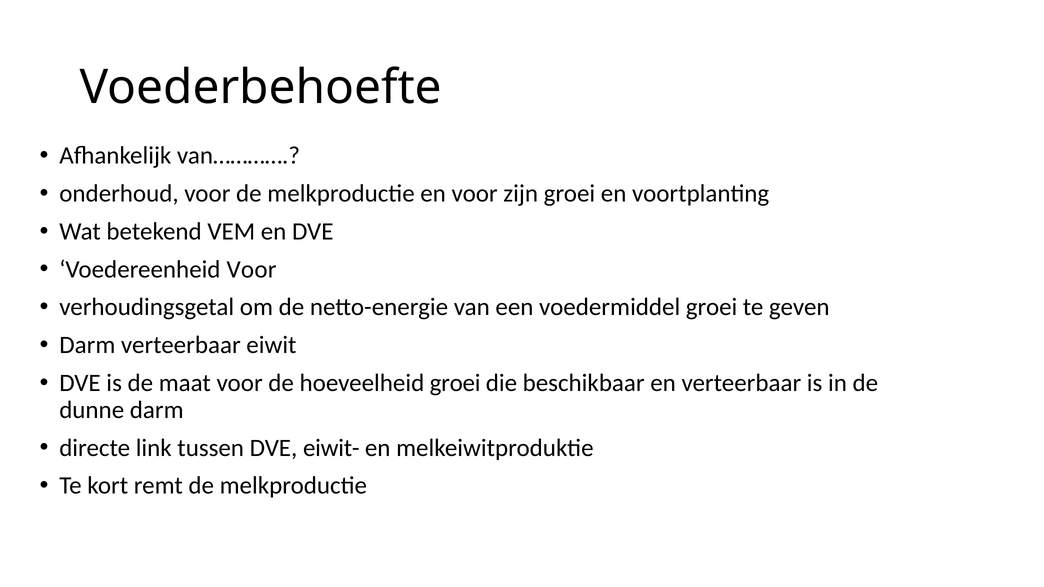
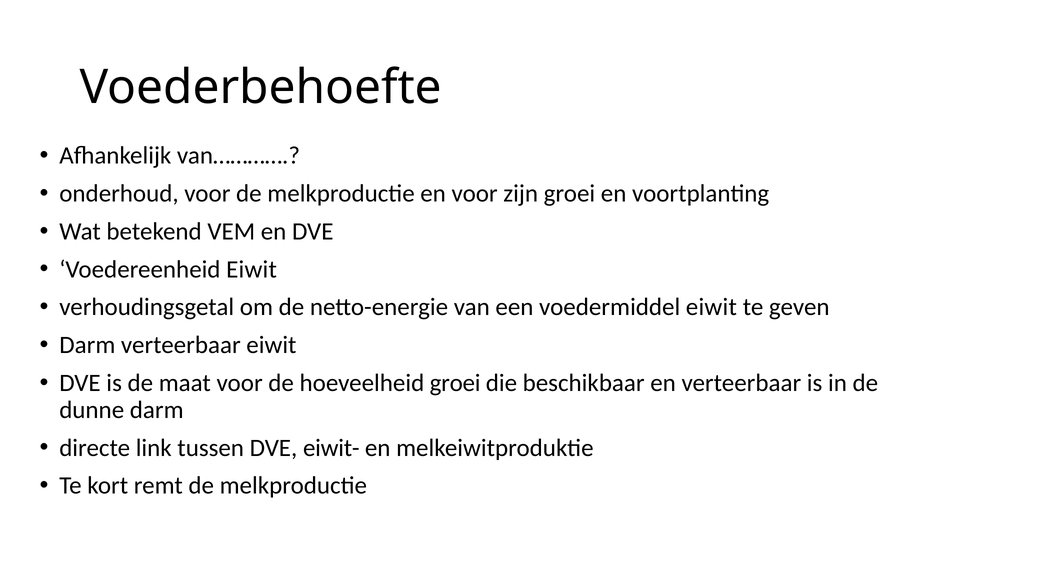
Voedereenheid Voor: Voor -> Eiwit (252, 269)
voedermiddel groei: groei -> eiwit (711, 307)
